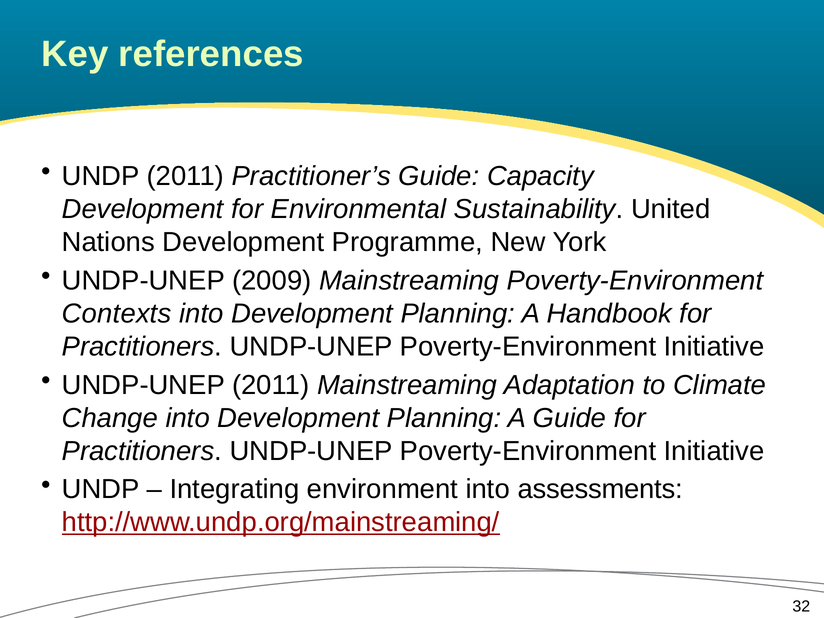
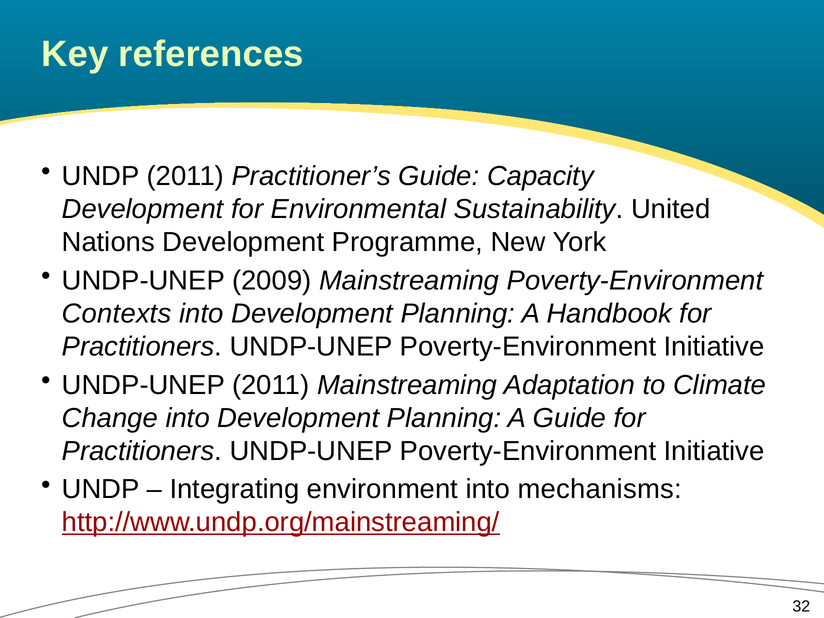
assessments: assessments -> mechanisms (600, 489)
